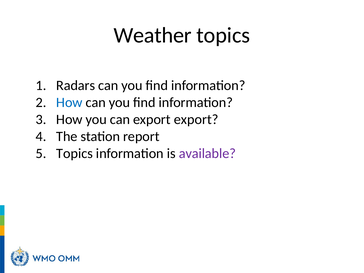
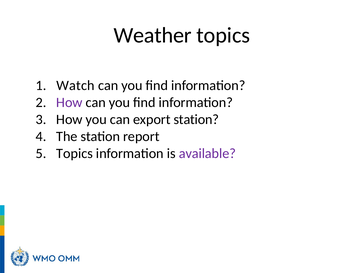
Radars: Radars -> Watch (76, 85)
How colour: blue -> purple (69, 102)
export export: export -> station (196, 119)
